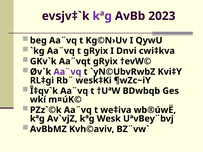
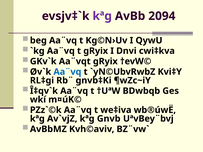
2023: 2023 -> 2094 (162, 16)
Aa¨vq colour: purple -> blue (67, 72)
wesk‡Ki: wesk‡Ki -> gnvb‡Ki (94, 81)
Wesk: Wesk -> Gnvb (109, 119)
